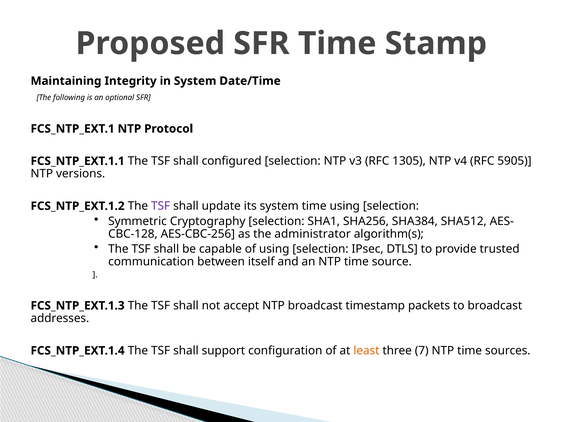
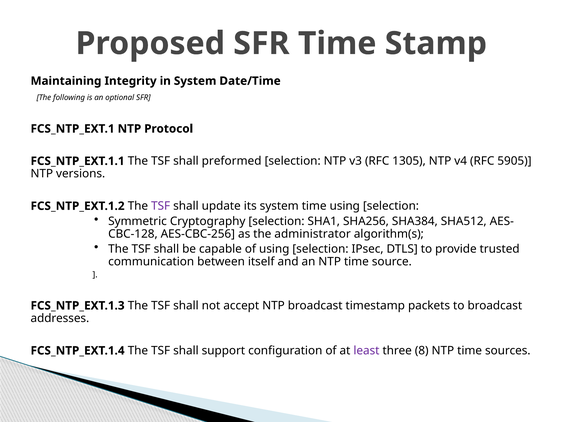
configured: configured -> preformed (232, 161)
least colour: orange -> purple (366, 351)
7: 7 -> 8 (422, 351)
